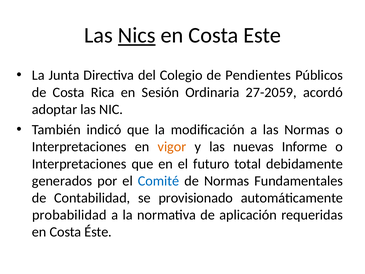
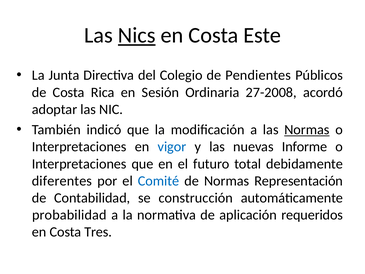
27-2059: 27-2059 -> 27-2008 (271, 92)
Normas underline: none -> present (307, 130)
vigor colour: orange -> blue (172, 147)
generados: generados -> diferentes (62, 181)
Fundamentales: Fundamentales -> Representación (299, 181)
provisionado: provisionado -> construcción (196, 198)
requeridas: requeridas -> requeridos (312, 215)
Éste: Éste -> Tres (98, 232)
